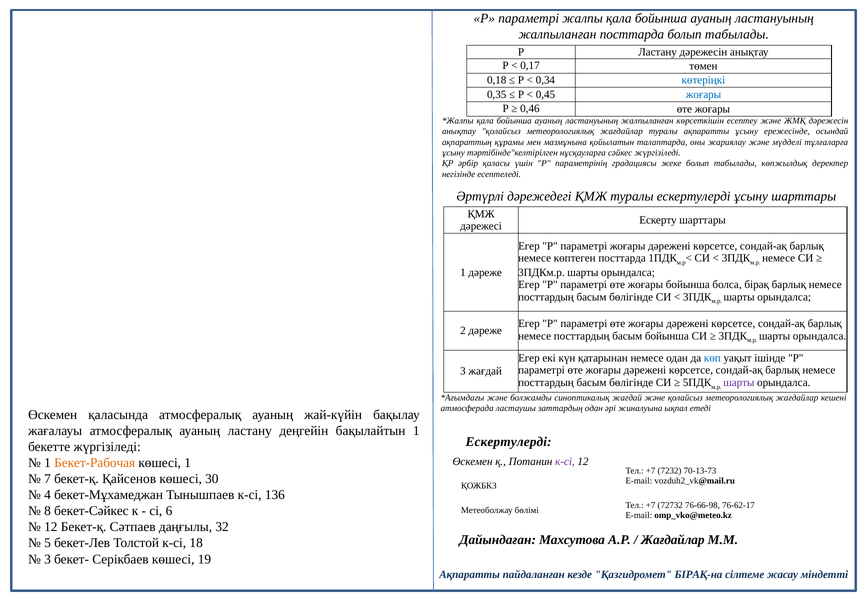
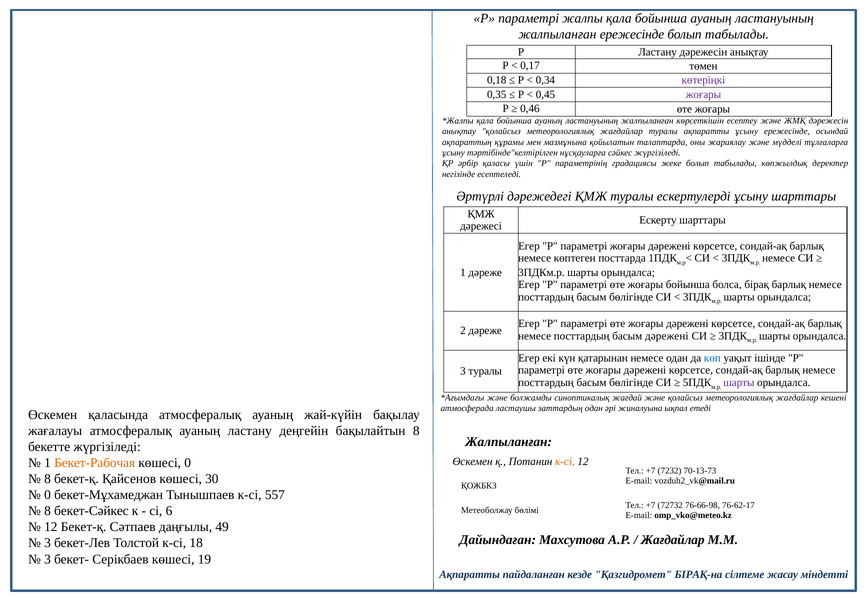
жалпыланған посттарда: посттарда -> ережесінде (632, 34)
көтеріңкі colour: blue -> purple (703, 80)
жоғары colour: blue -> purple (704, 94)
басым бойынша: бойынша -> дәрежені (667, 336)
3 жағдай: жағдай -> туралы (485, 371)
бақылайтын 1: 1 -> 8 (416, 430)
Ескертулерді: Ескертулерді -> Жалпыланған (509, 441)
к-сі colour: purple -> orange (565, 461)
көшесі 1: 1 -> 0 (188, 462)
7: 7 -> 8 (48, 478)
4: 4 -> 0 (48, 494)
136: 136 -> 557 (275, 494)
32: 32 -> 49 (222, 526)
5: 5 -> 3 (48, 542)
